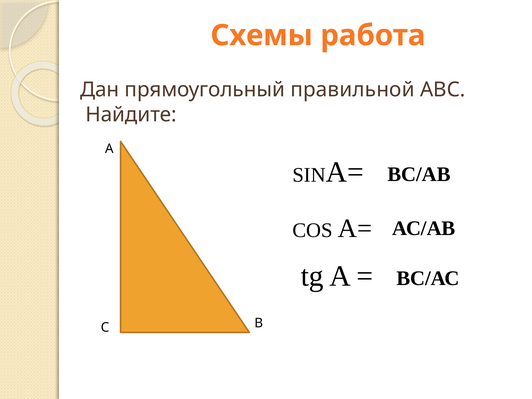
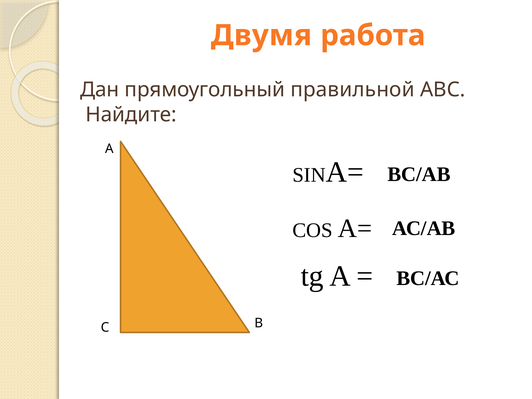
Схемы: Схемы -> Двумя (261, 35)
